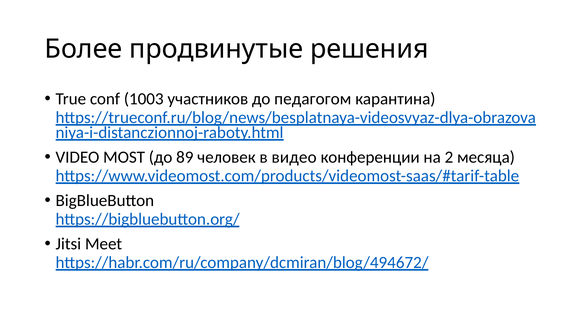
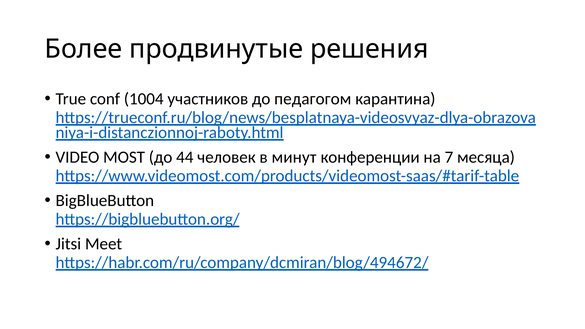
1003: 1003 -> 1004 (144, 99)
89: 89 -> 44 (185, 157)
видео: видео -> минут (294, 157)
2: 2 -> 7 (449, 157)
